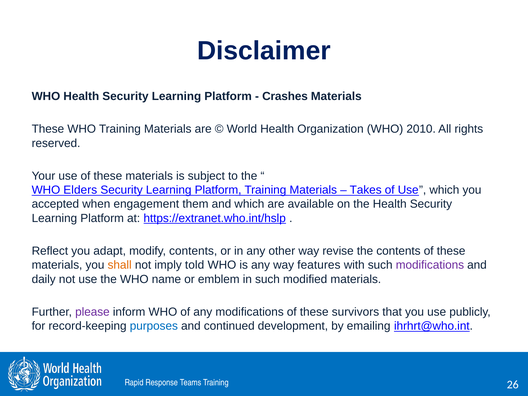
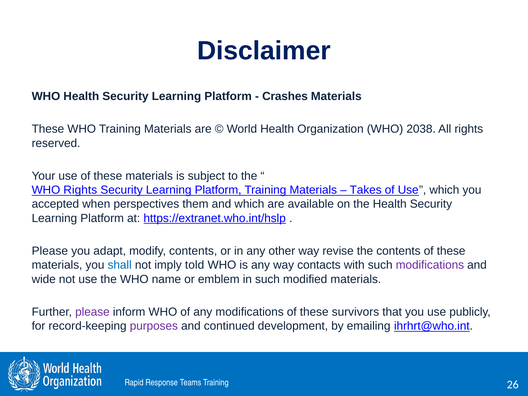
2010: 2010 -> 2038 (421, 129)
WHO Elders: Elders -> Rights (80, 190)
engagement: engagement -> perspectives (146, 204)
Reflect: Reflect -> Please (50, 251)
shall colour: orange -> blue (120, 265)
features: features -> contacts (319, 265)
daily: daily -> wide (44, 279)
purposes colour: blue -> purple (154, 326)
